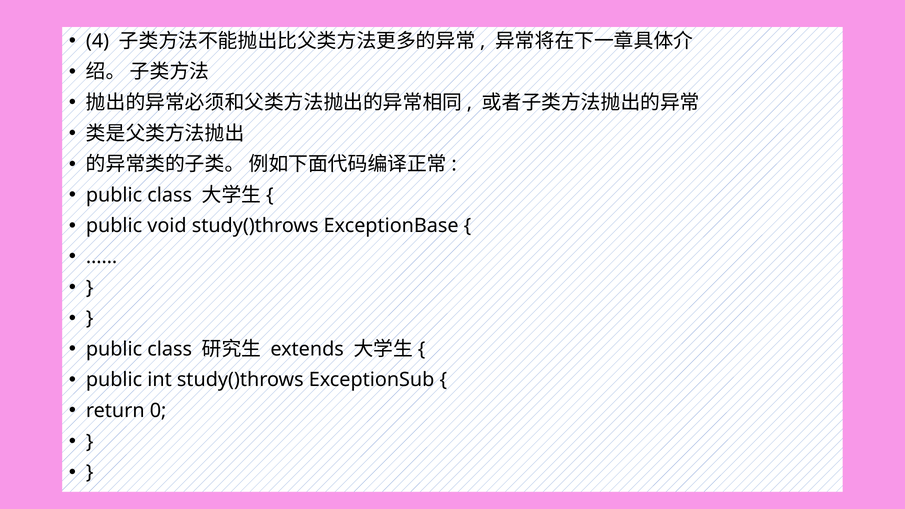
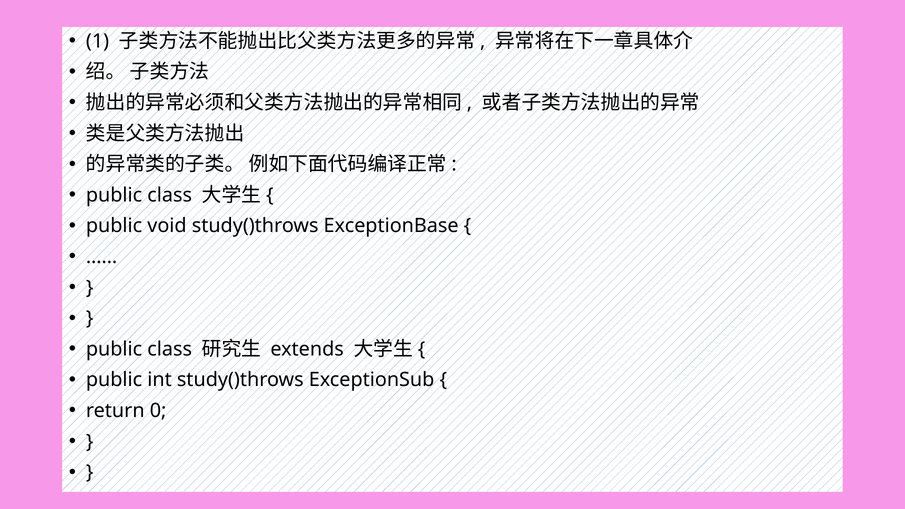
4: 4 -> 1 (98, 41)
